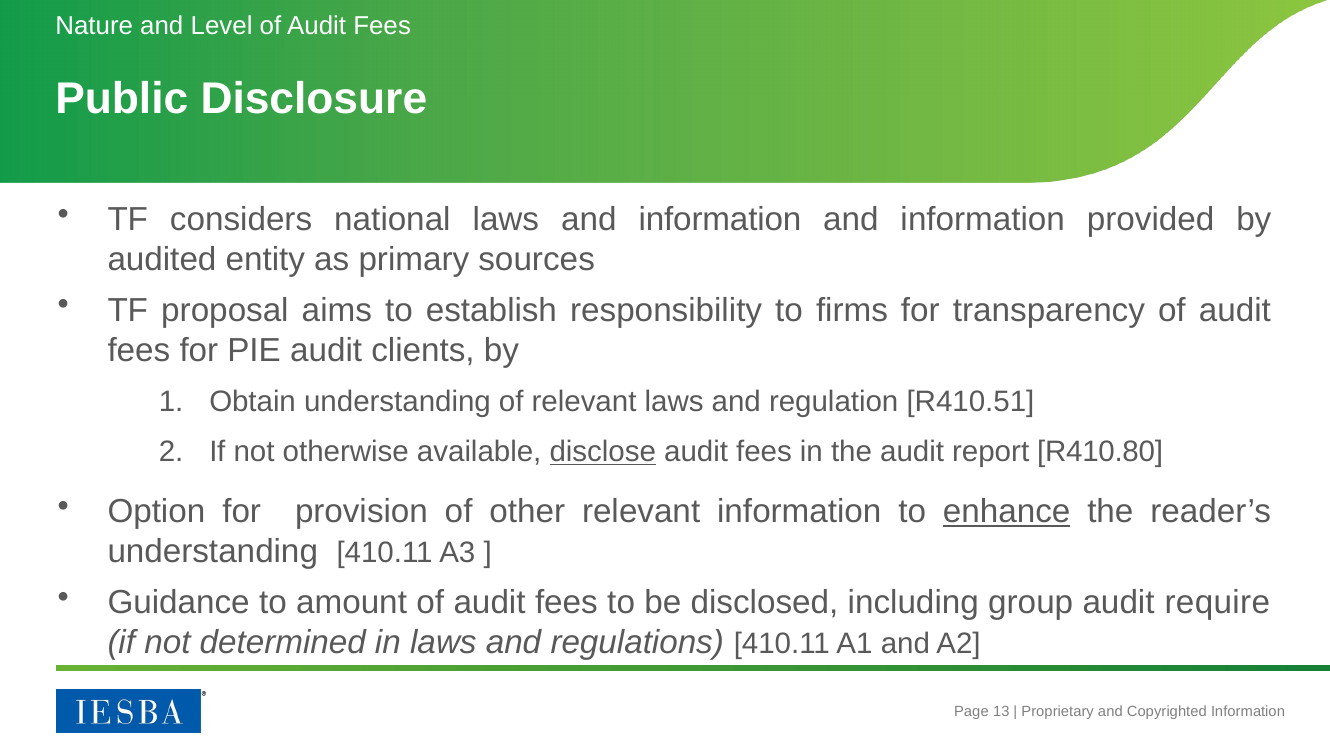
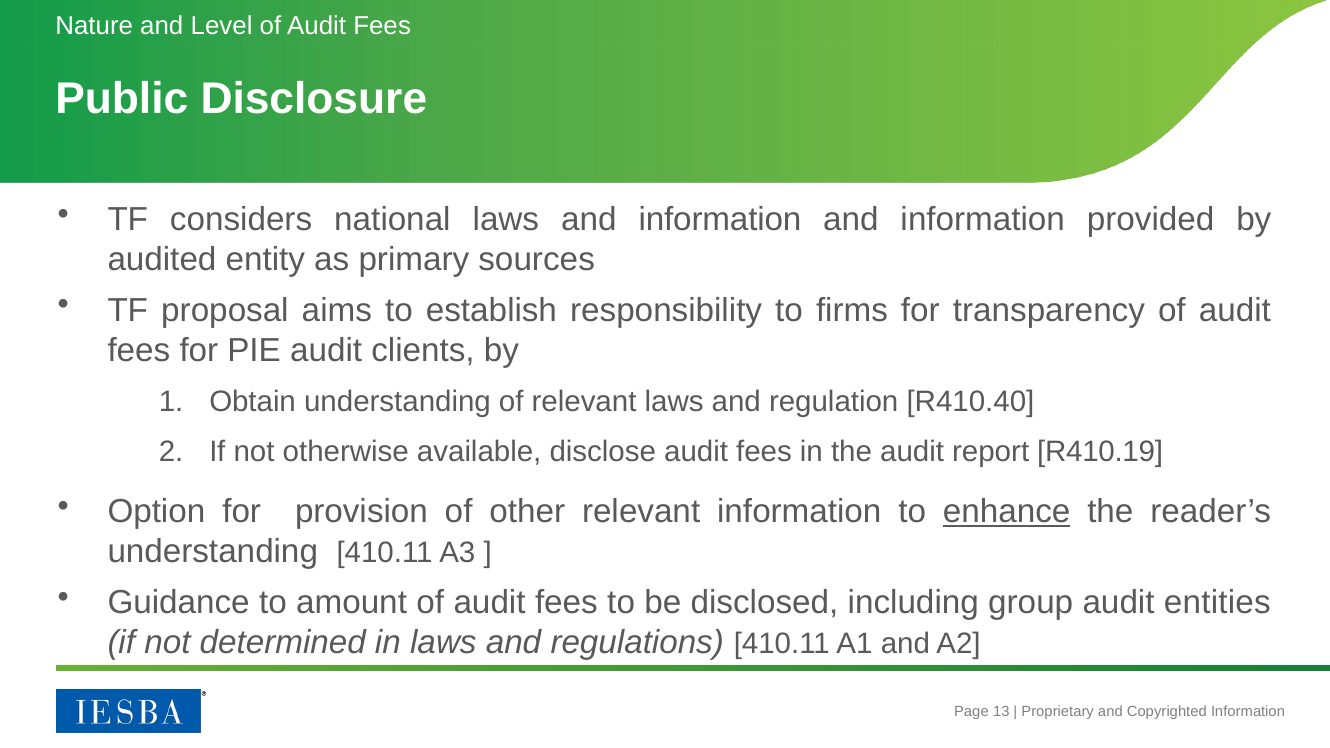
R410.51: R410.51 -> R410.40 (970, 402)
disclose underline: present -> none (603, 452)
R410.80: R410.80 -> R410.19 (1100, 452)
require: require -> entities (1217, 603)
